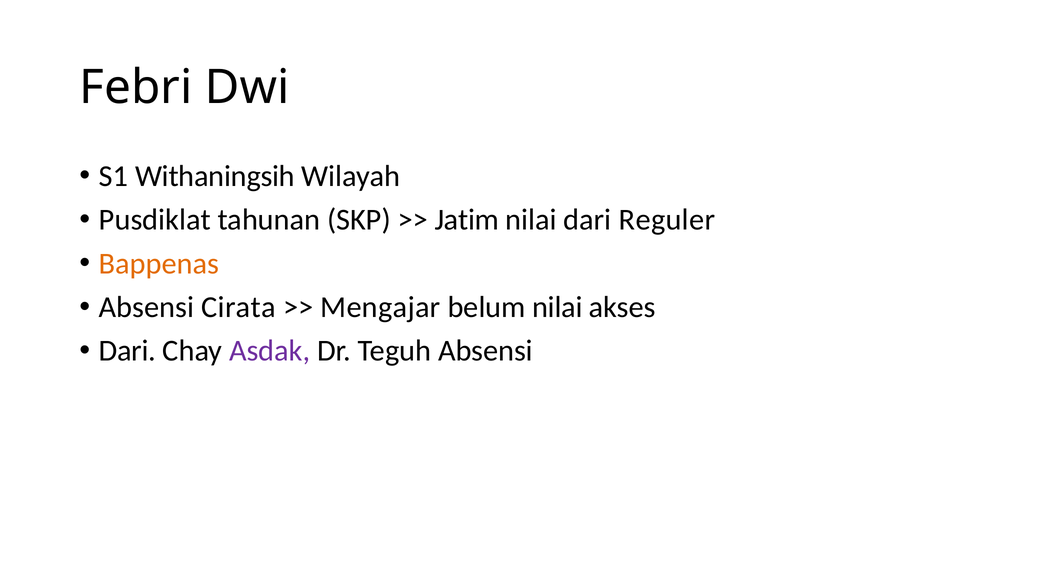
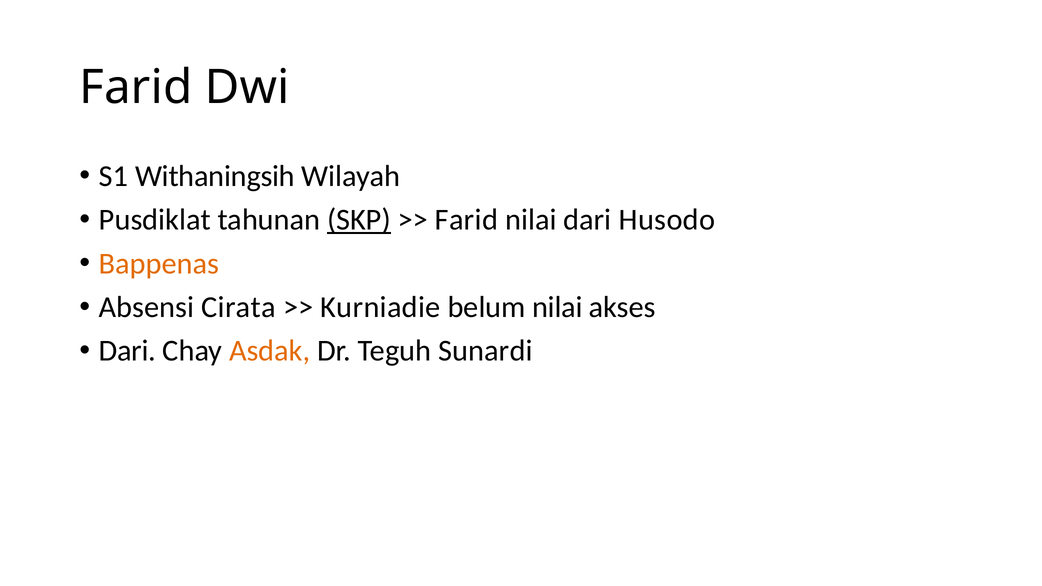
Febri: Febri -> Farid (136, 88)
SKP underline: none -> present (359, 220)
Jatim: Jatim -> Farid (466, 220)
Reguler: Reguler -> Husodo (667, 220)
Mengajar: Mengajar -> Kurniadie (380, 307)
Asdak colour: purple -> orange (270, 351)
Teguh Absensi: Absensi -> Sunardi (485, 351)
